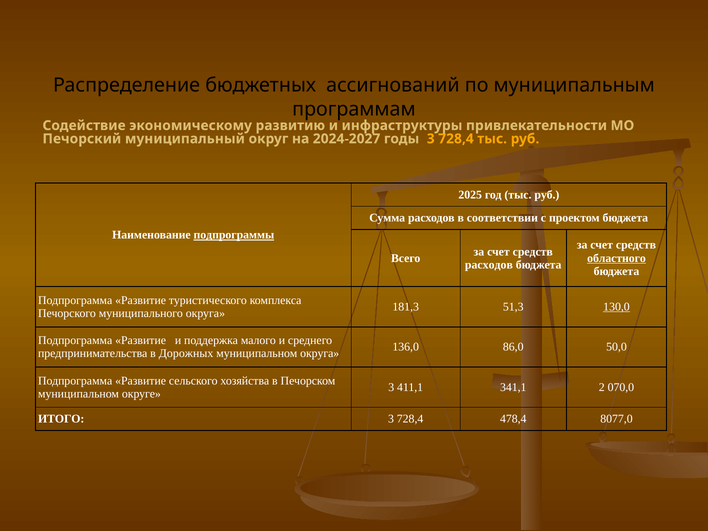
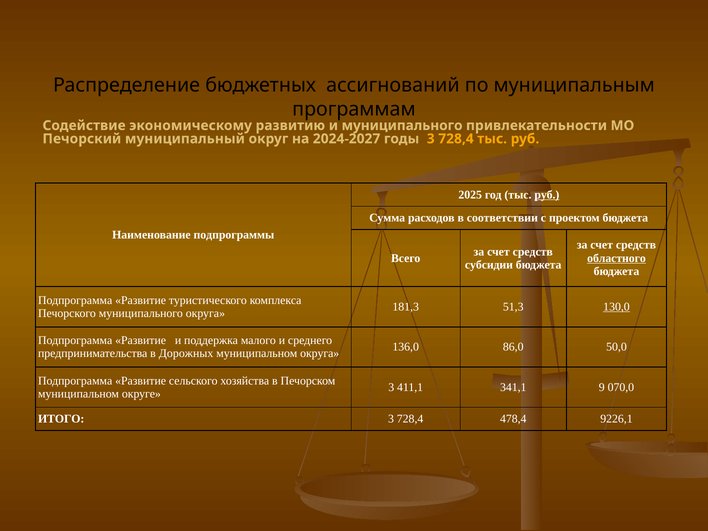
и инфраструктуры: инфраструктуры -> муниципального (402, 126)
руб underline: none -> present (547, 195)
подпрограммы underline: present -> none (234, 235)
расходов: расходов -> субсидии (489, 265)
2: 2 -> 9 (602, 387)
8077,0: 8077,0 -> 9226,1 (616, 419)
